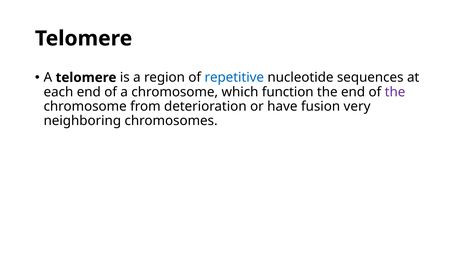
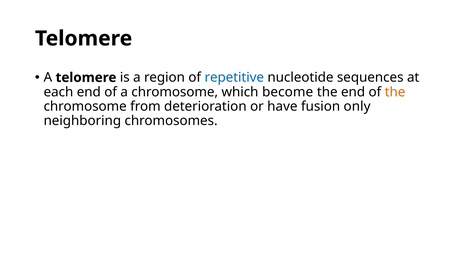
function: function -> become (288, 92)
the colour: purple -> orange (395, 92)
very: very -> only (357, 107)
